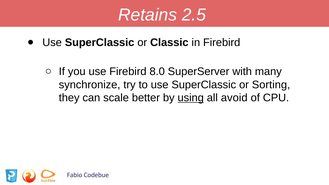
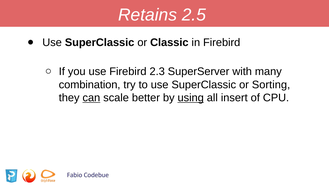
8.0: 8.0 -> 2.3 (157, 72)
synchronize: synchronize -> combination (90, 85)
can underline: none -> present (91, 98)
avoid: avoid -> insert (234, 98)
